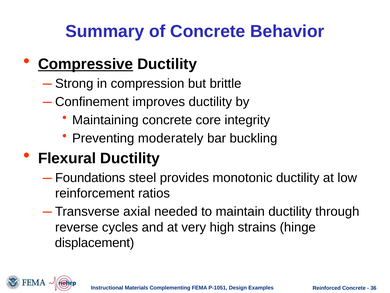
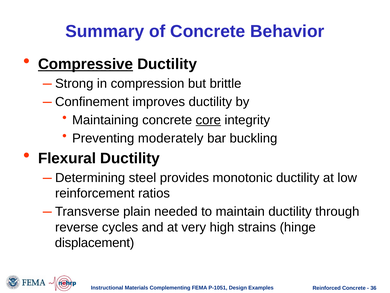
core underline: none -> present (208, 120)
Foundations: Foundations -> Determining (90, 178)
axial: axial -> plain (137, 211)
